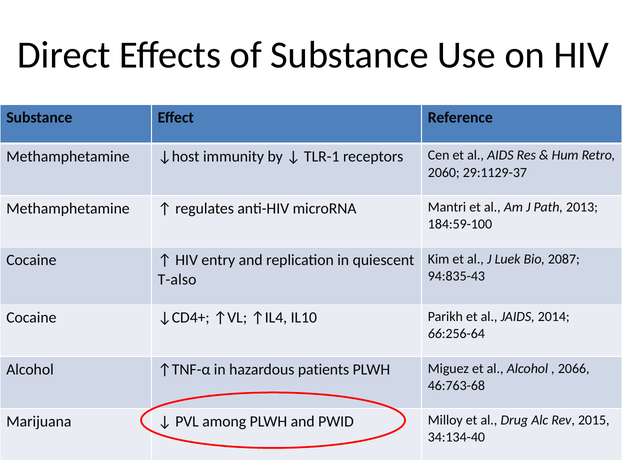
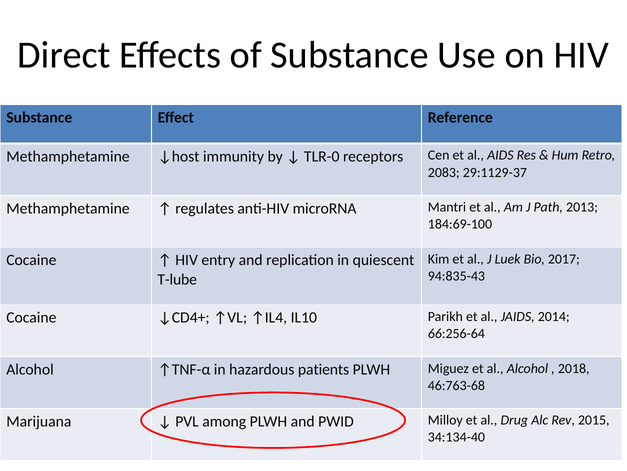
TLR-1: TLR-1 -> TLR-0 (322, 156)
2060: 2060 -> 2083 (444, 172)
184:59-100: 184:59-100 -> 184:69-100 (460, 224)
2087: 2087 -> 2017 (564, 259)
T-also: T-also -> T-lube (177, 279)
2066: 2066 -> 2018 (574, 368)
